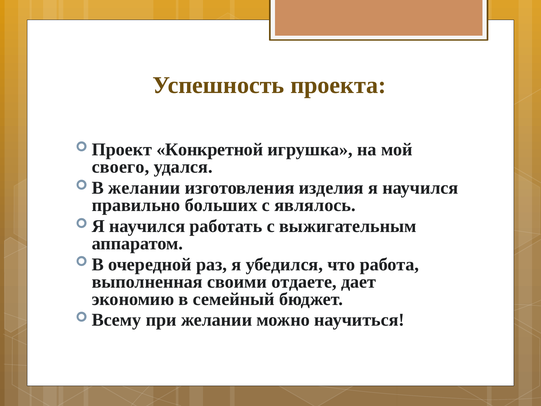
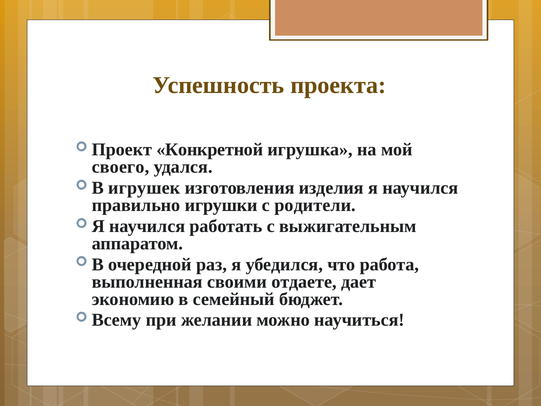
В желании: желании -> игрушек (144, 188)
больших: больших -> игрушки (221, 205)
являлось: являлось -> родители (315, 205)
